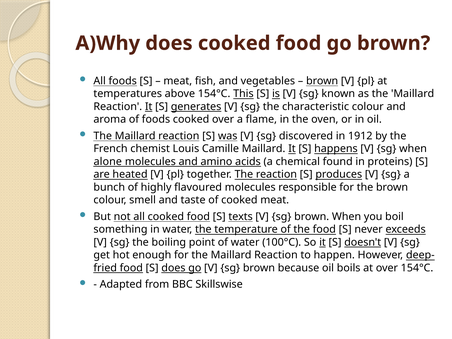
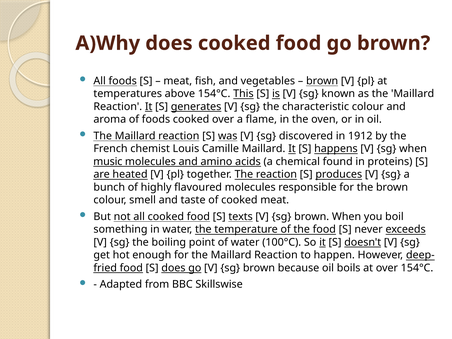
alone: alone -> music (108, 162)
